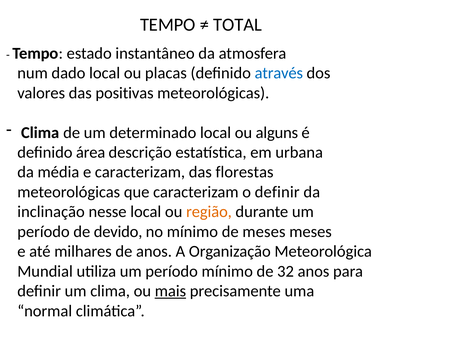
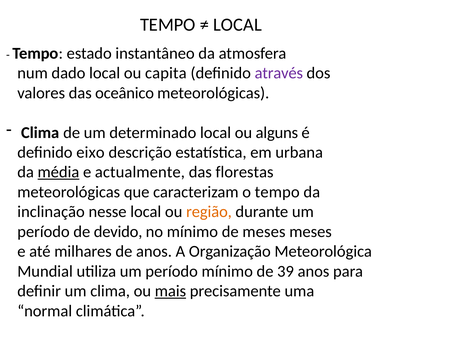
TOTAL: TOTAL -> LOCAL (237, 25)
placas: placas -> capita (166, 73)
através colour: blue -> purple (279, 73)
positivas: positivas -> oceânico (125, 93)
área: área -> eixo (90, 152)
média underline: none -> present (58, 172)
e caracterizam: caracterizam -> actualmente (140, 172)
o definir: definir -> tempo (277, 192)
32: 32 -> 39 (286, 271)
